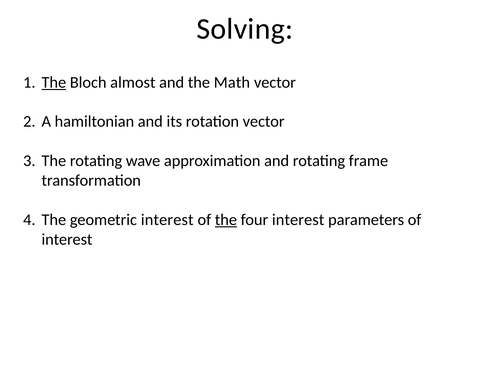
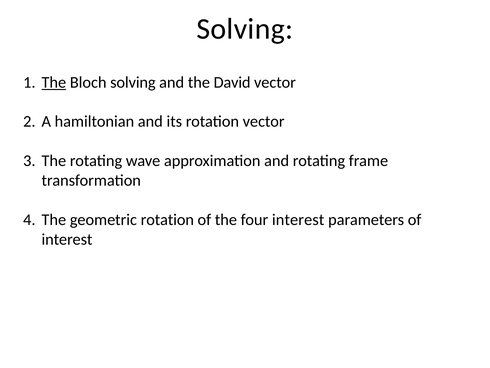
Bloch almost: almost -> solving (133, 82)
Math: Math -> David (232, 82)
geometric interest: interest -> rotation (167, 219)
the underline: present -> none (226, 219)
